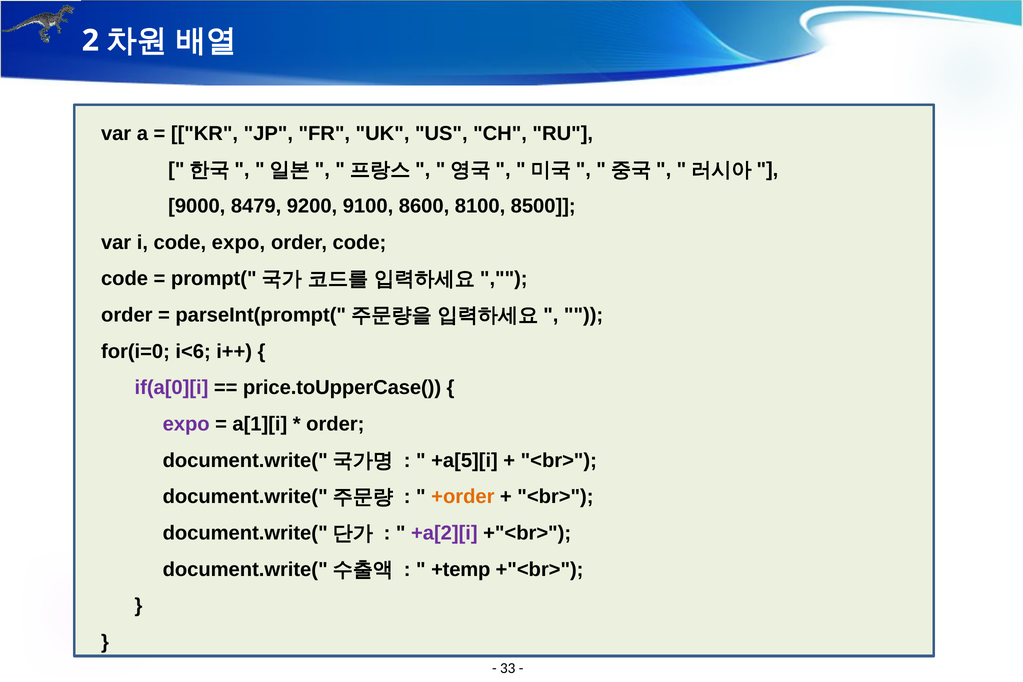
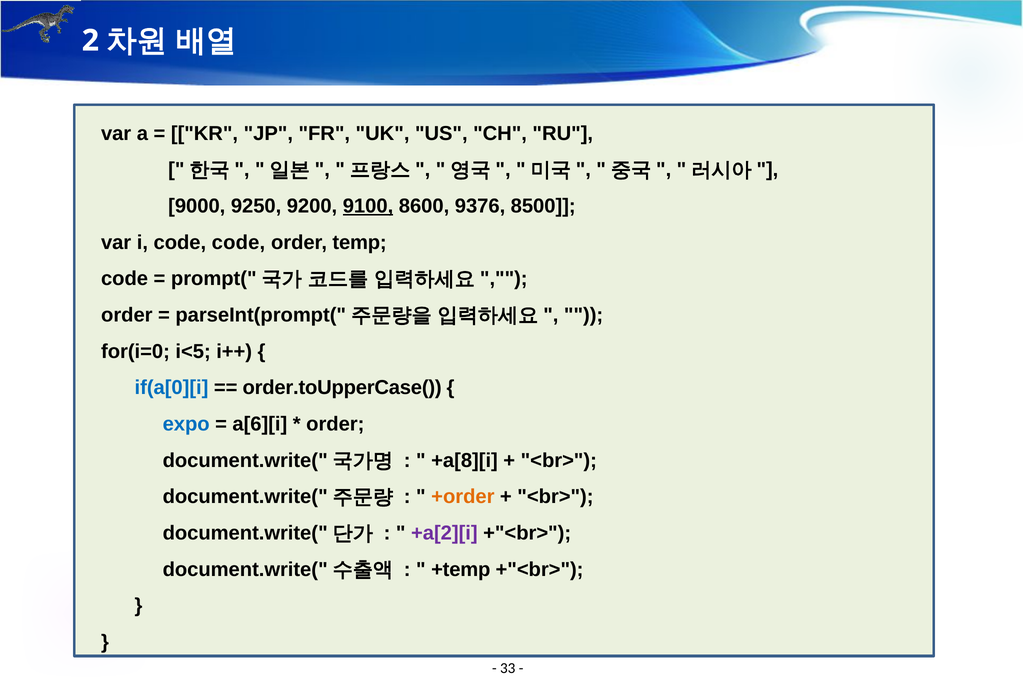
8479: 8479 -> 9250 (256, 206)
9100 underline: none -> present (368, 206)
8100: 8100 -> 9376 (480, 206)
code expo: expo -> code (238, 242)
order code: code -> temp (360, 242)
i<6: i<6 -> i<5 (193, 351)
if(a[0][i colour: purple -> blue (172, 388)
price.toUpperCase(: price.toUpperCase( -> order.toUpperCase( (342, 388)
expo colour: purple -> blue (186, 424)
a[1][i: a[1][i -> a[6][i (260, 424)
+a[5][i: +a[5][i -> +a[8][i (465, 460)
